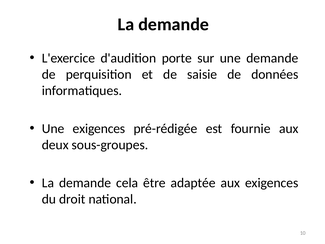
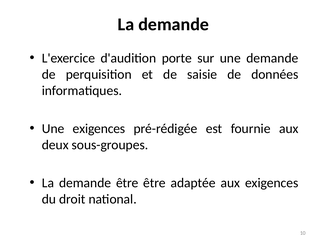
demande cela: cela -> être (127, 183)
